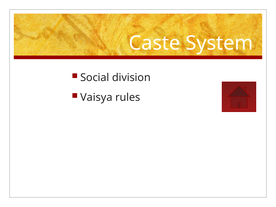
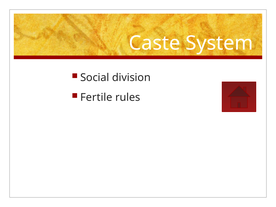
Vaisya: Vaisya -> Fertile (96, 97)
